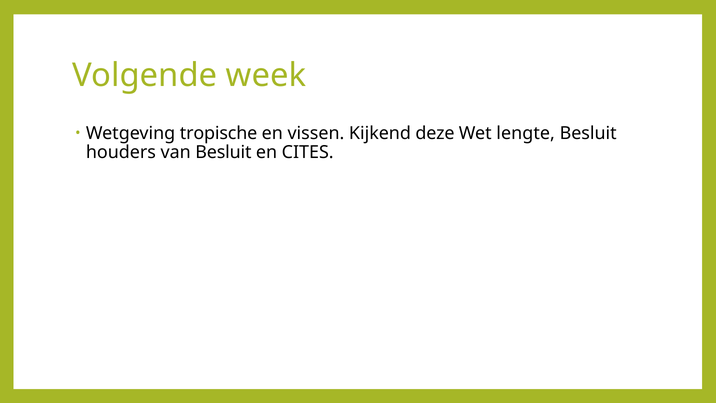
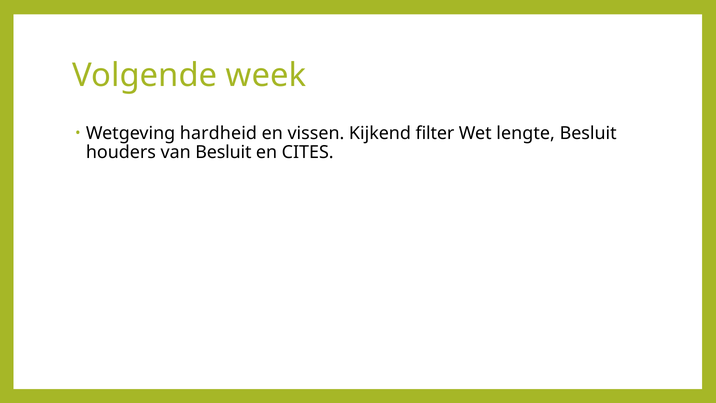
tropische: tropische -> hardheid (218, 133)
deze: deze -> filter (435, 133)
